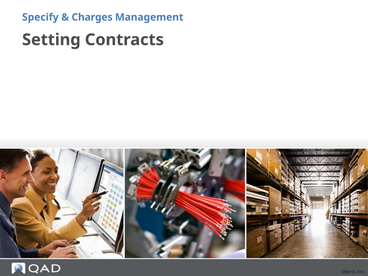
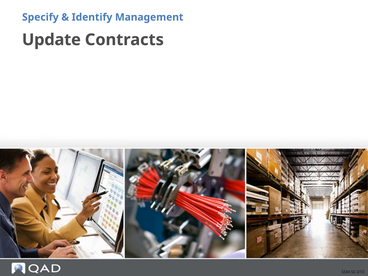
Charges: Charges -> Identify (92, 17)
Setting: Setting -> Update (51, 40)
